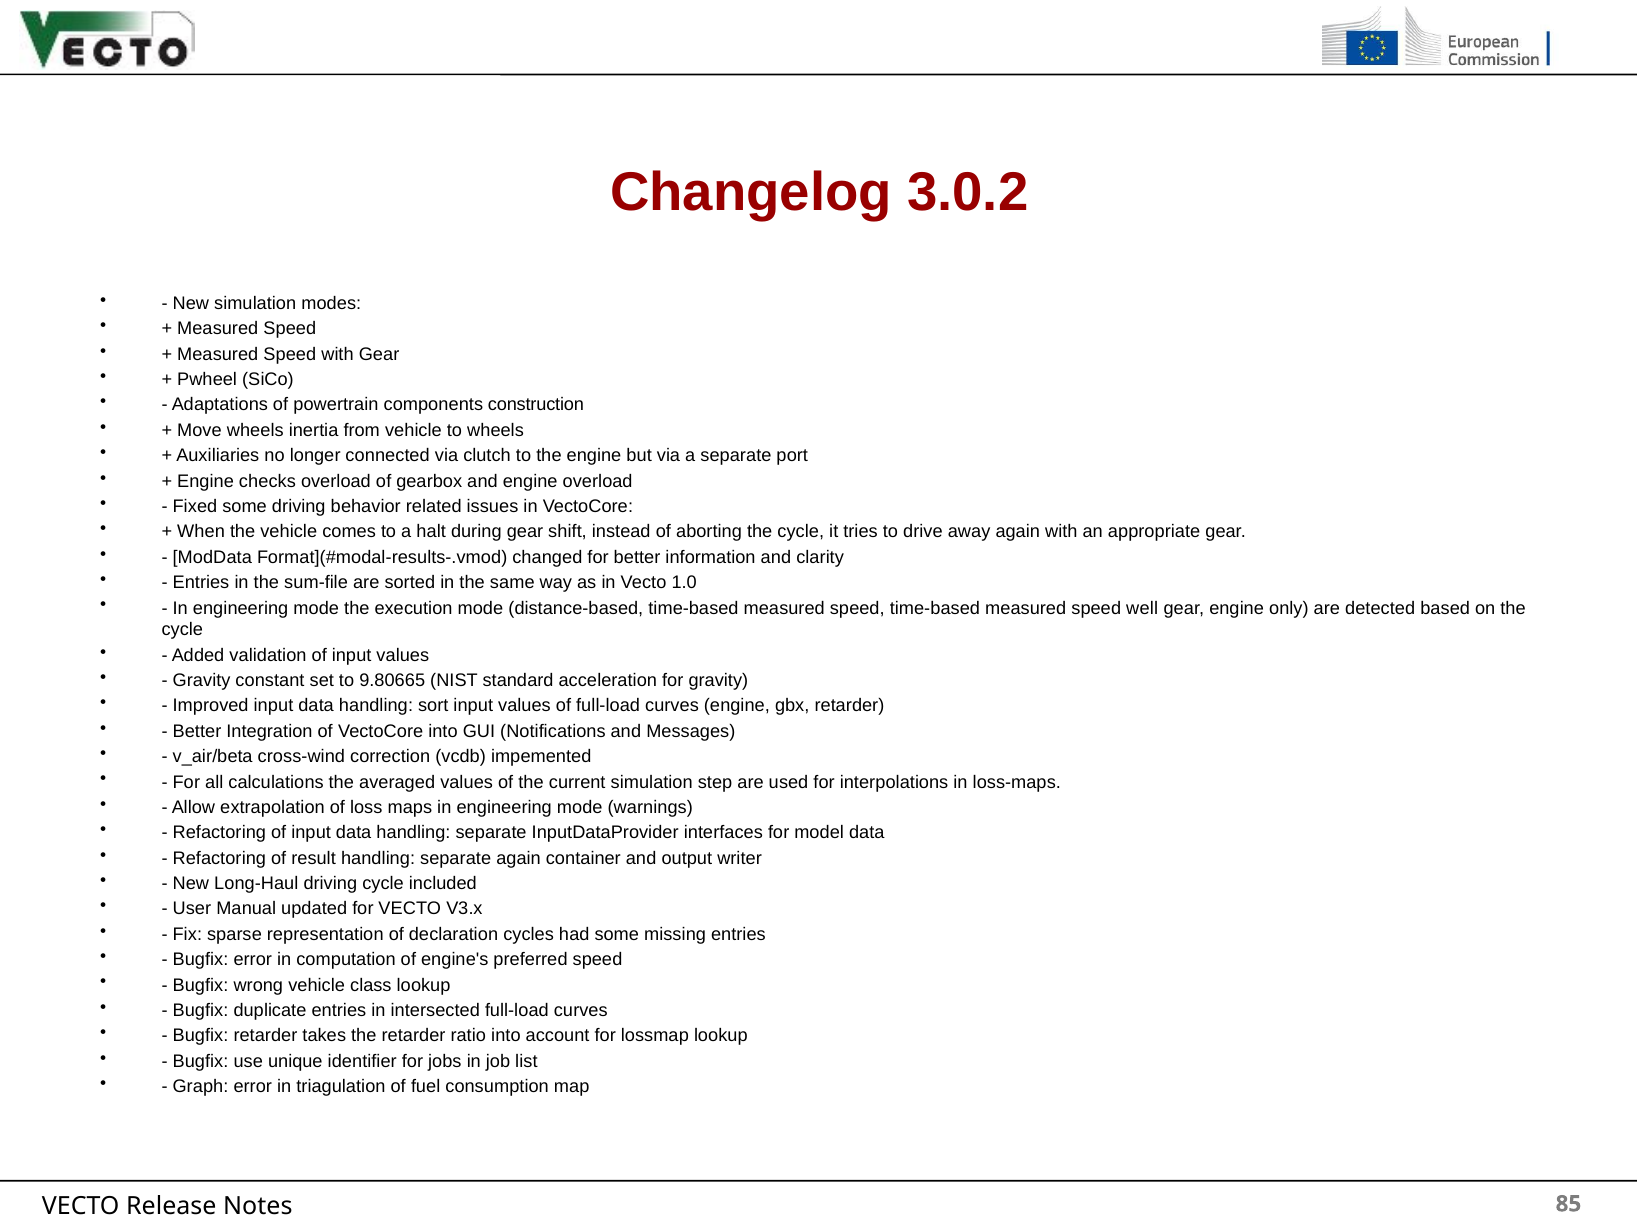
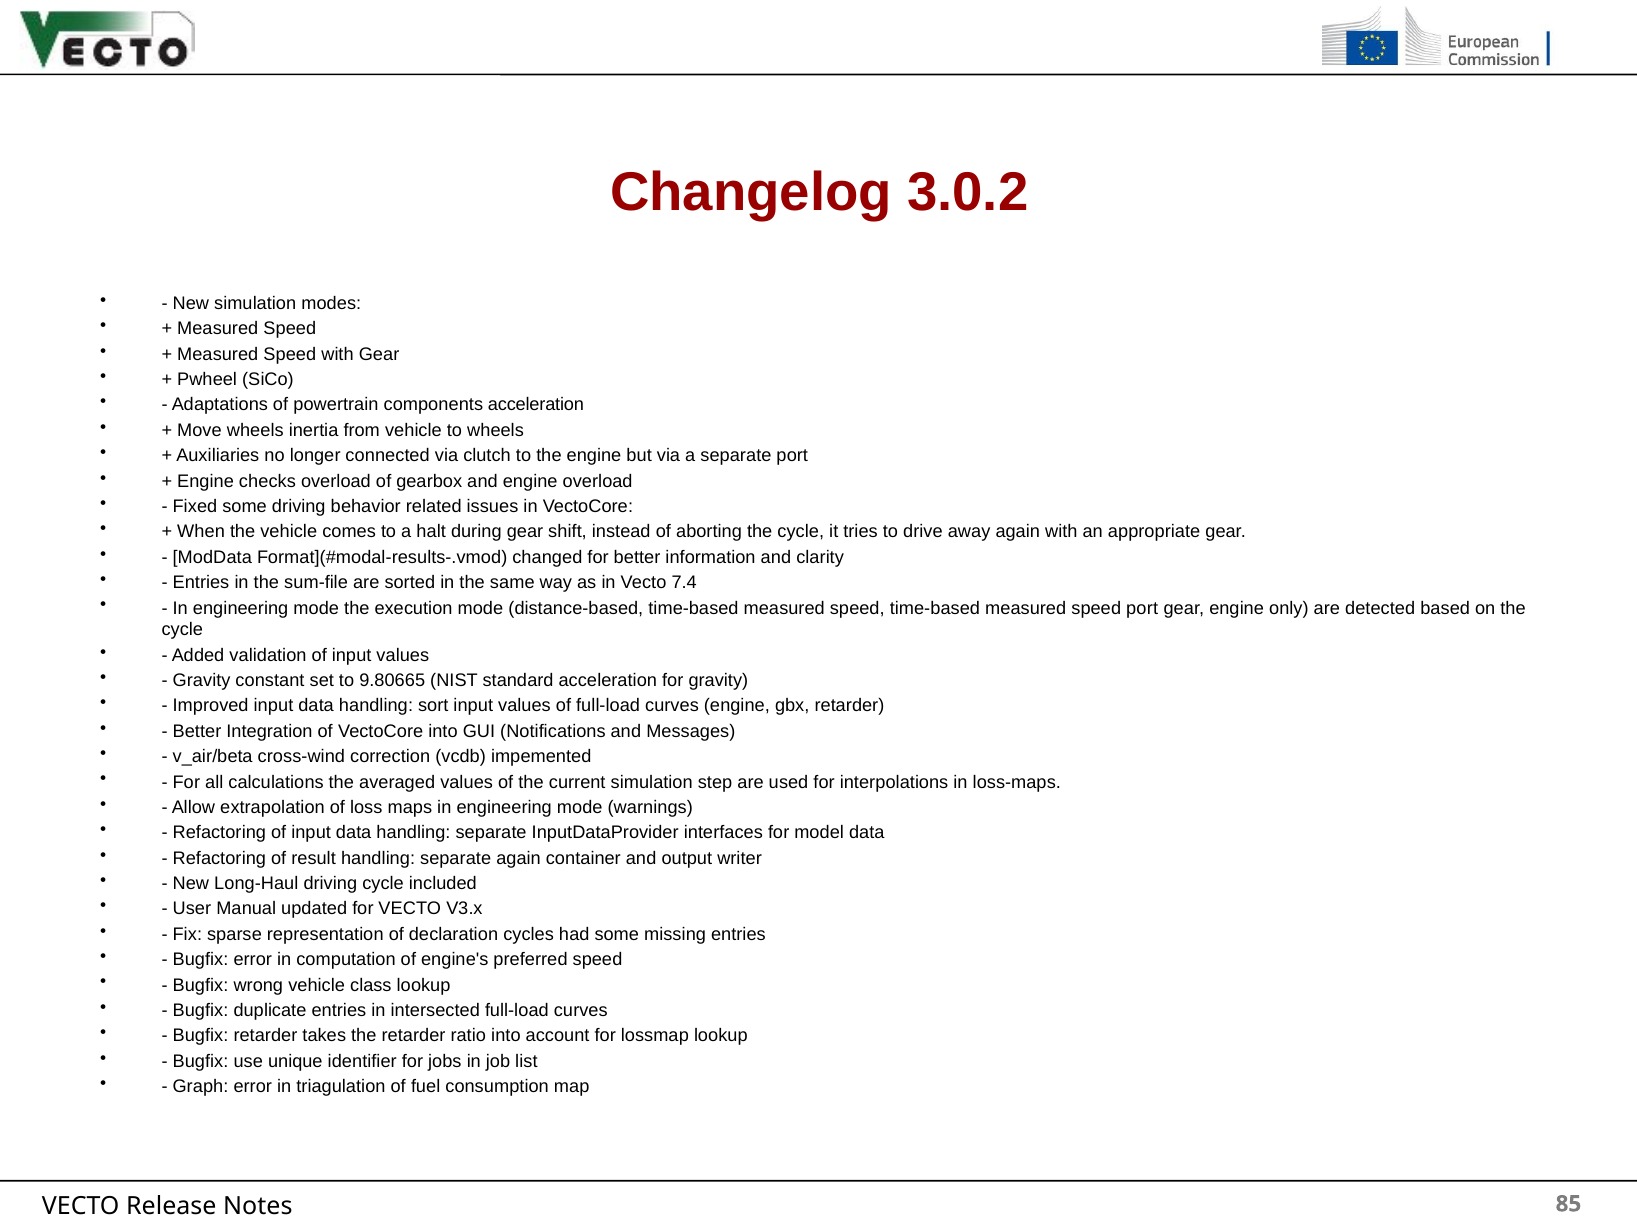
components construction: construction -> acceleration (536, 405)
1.0: 1.0 -> 7.4 (684, 583)
speed well: well -> port (1142, 608)
